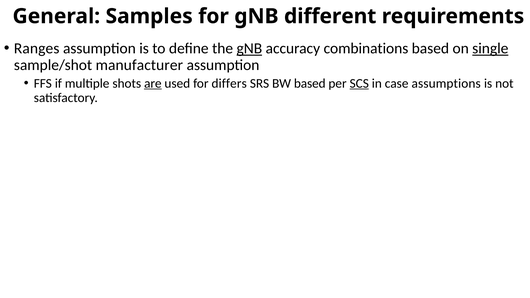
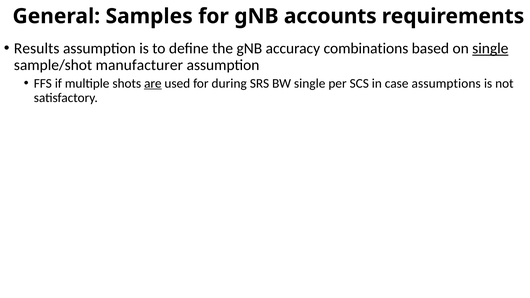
different: different -> accounts (330, 16)
Ranges: Ranges -> Results (37, 48)
gNB underline: present -> none (249, 48)
differs: differs -> during (229, 83)
BW based: based -> single (310, 83)
SCS underline: present -> none (359, 83)
